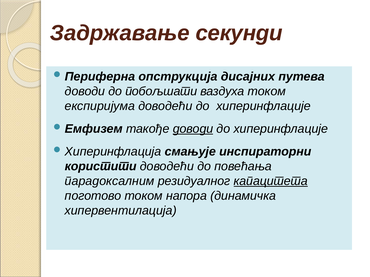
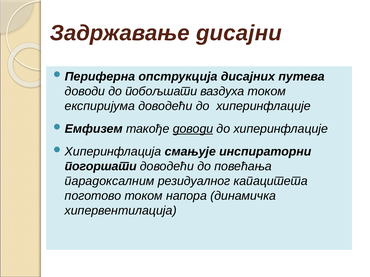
секунди: секунди -> дисајни (239, 33)
користити: користити -> погоршати (101, 167)
капацитета underline: present -> none (271, 181)
